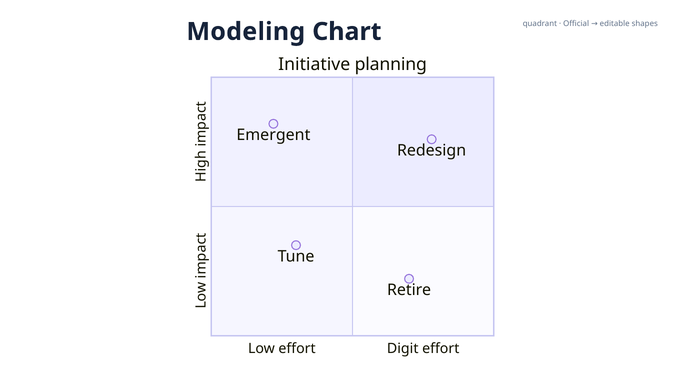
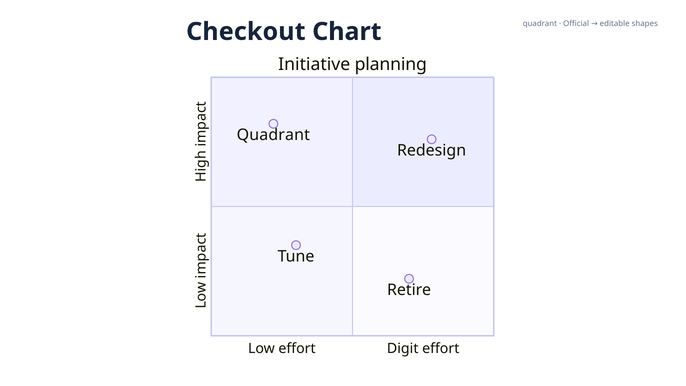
Modeling: Modeling -> Checkout (246, 32)
Emergent: Emergent -> Quadrant (273, 135)
